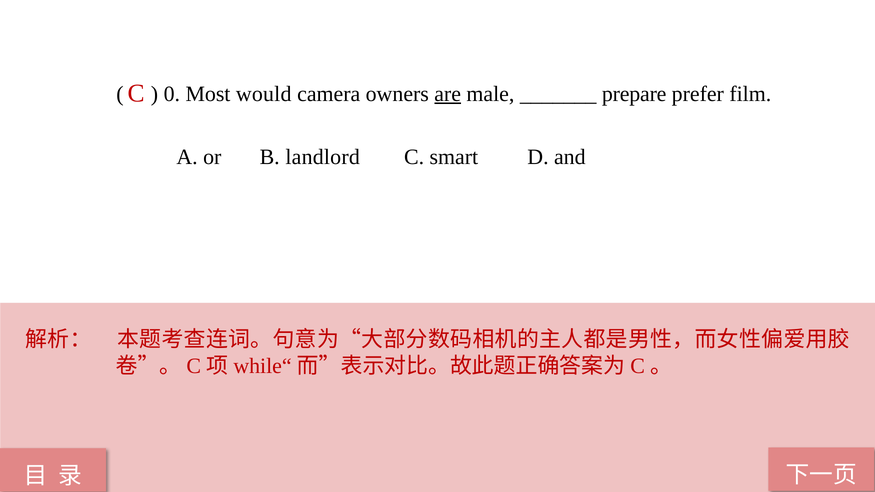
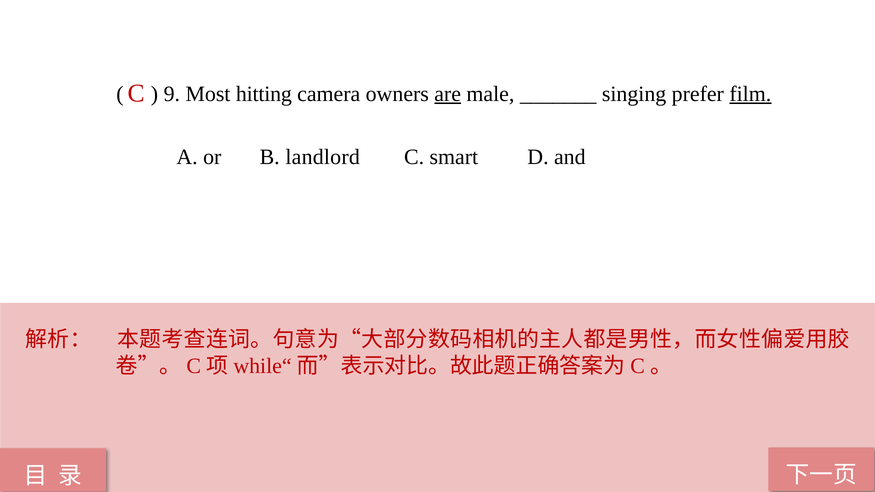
0: 0 -> 9 (172, 94)
would: would -> hitting (264, 94)
prepare: prepare -> singing (634, 94)
film underline: none -> present (750, 94)
